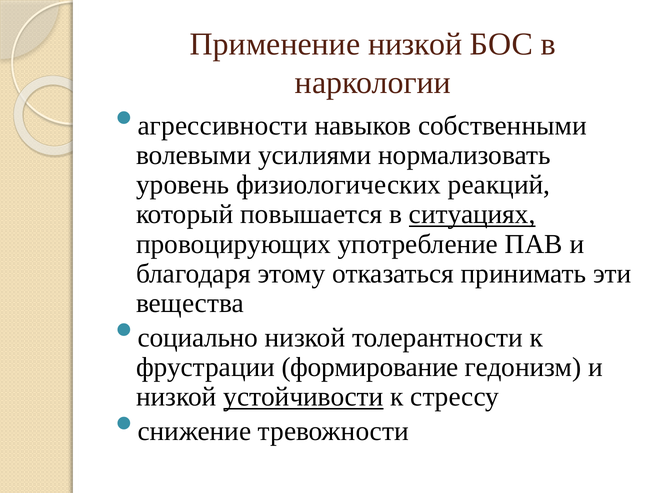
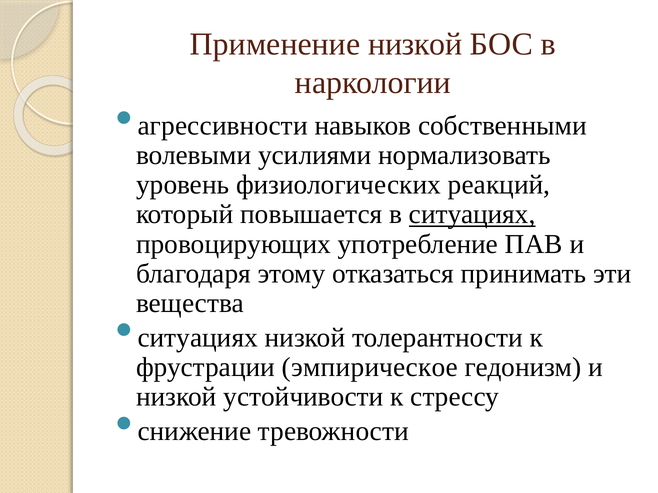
социально: социально -> ситуациях (198, 338)
формирование: формирование -> эмпирическое (370, 368)
устойчивости underline: present -> none (303, 397)
